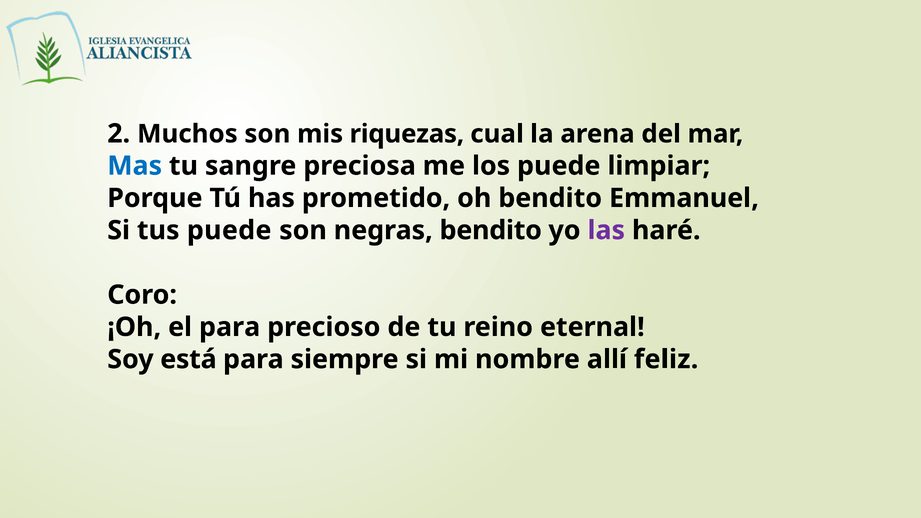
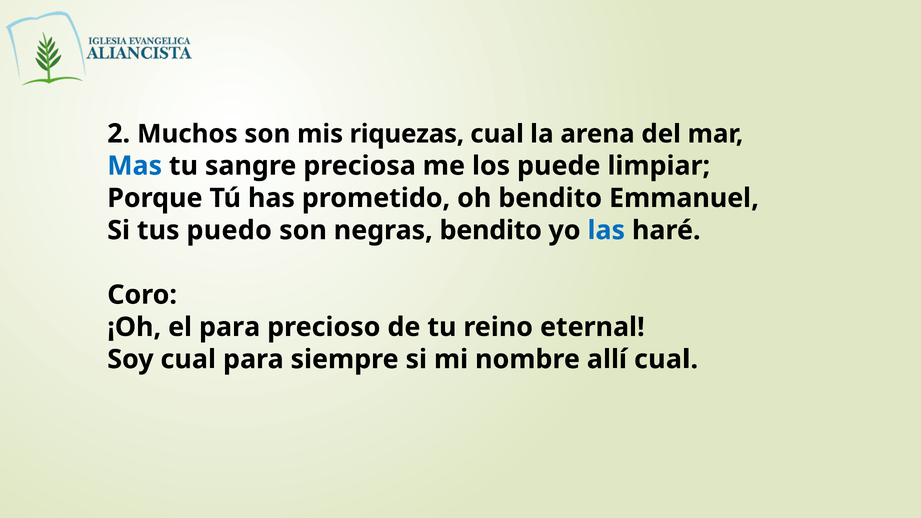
tus puede: puede -> puedo (229, 230)
las colour: purple -> blue (606, 230)
Soy está: está -> cual (188, 359)
allí feliz: feliz -> cual (666, 359)
